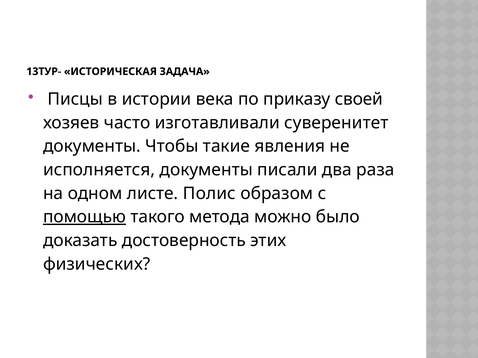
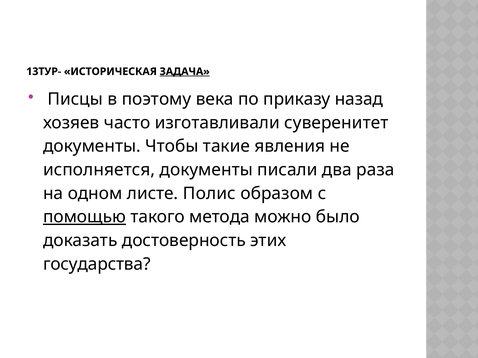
ЗАДАЧА underline: none -> present (185, 72)
истории: истории -> поэтому (157, 99)
своей: своей -> назад (359, 99)
физических: физических -> государства (97, 264)
